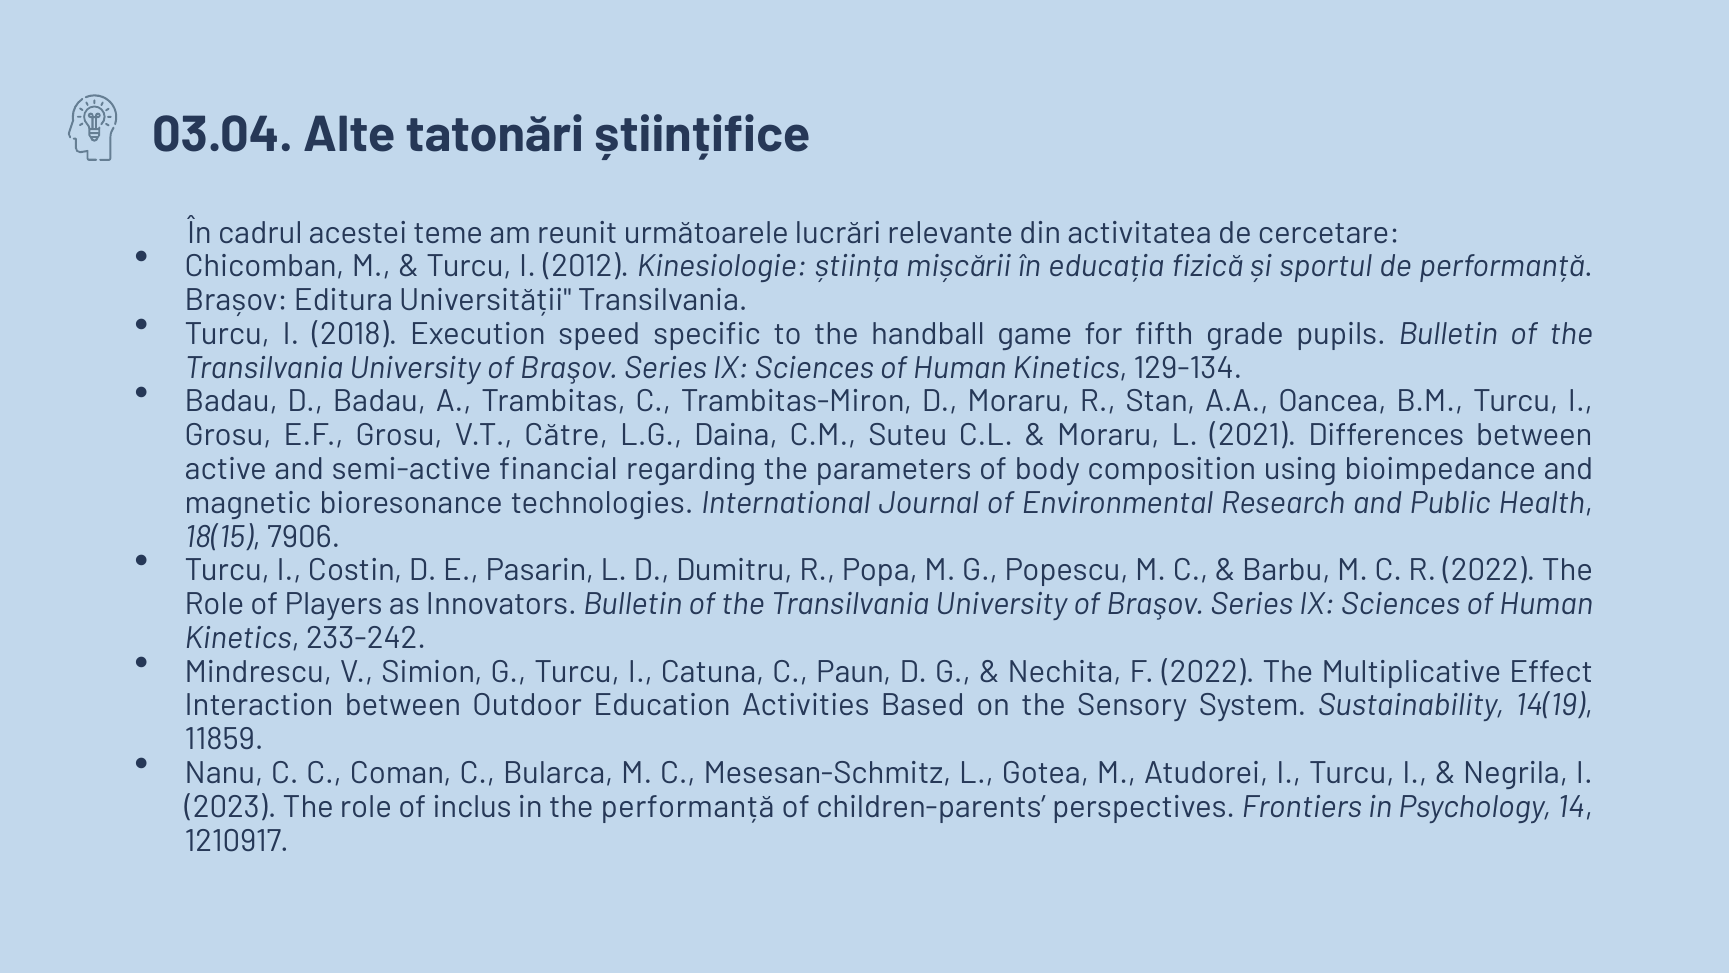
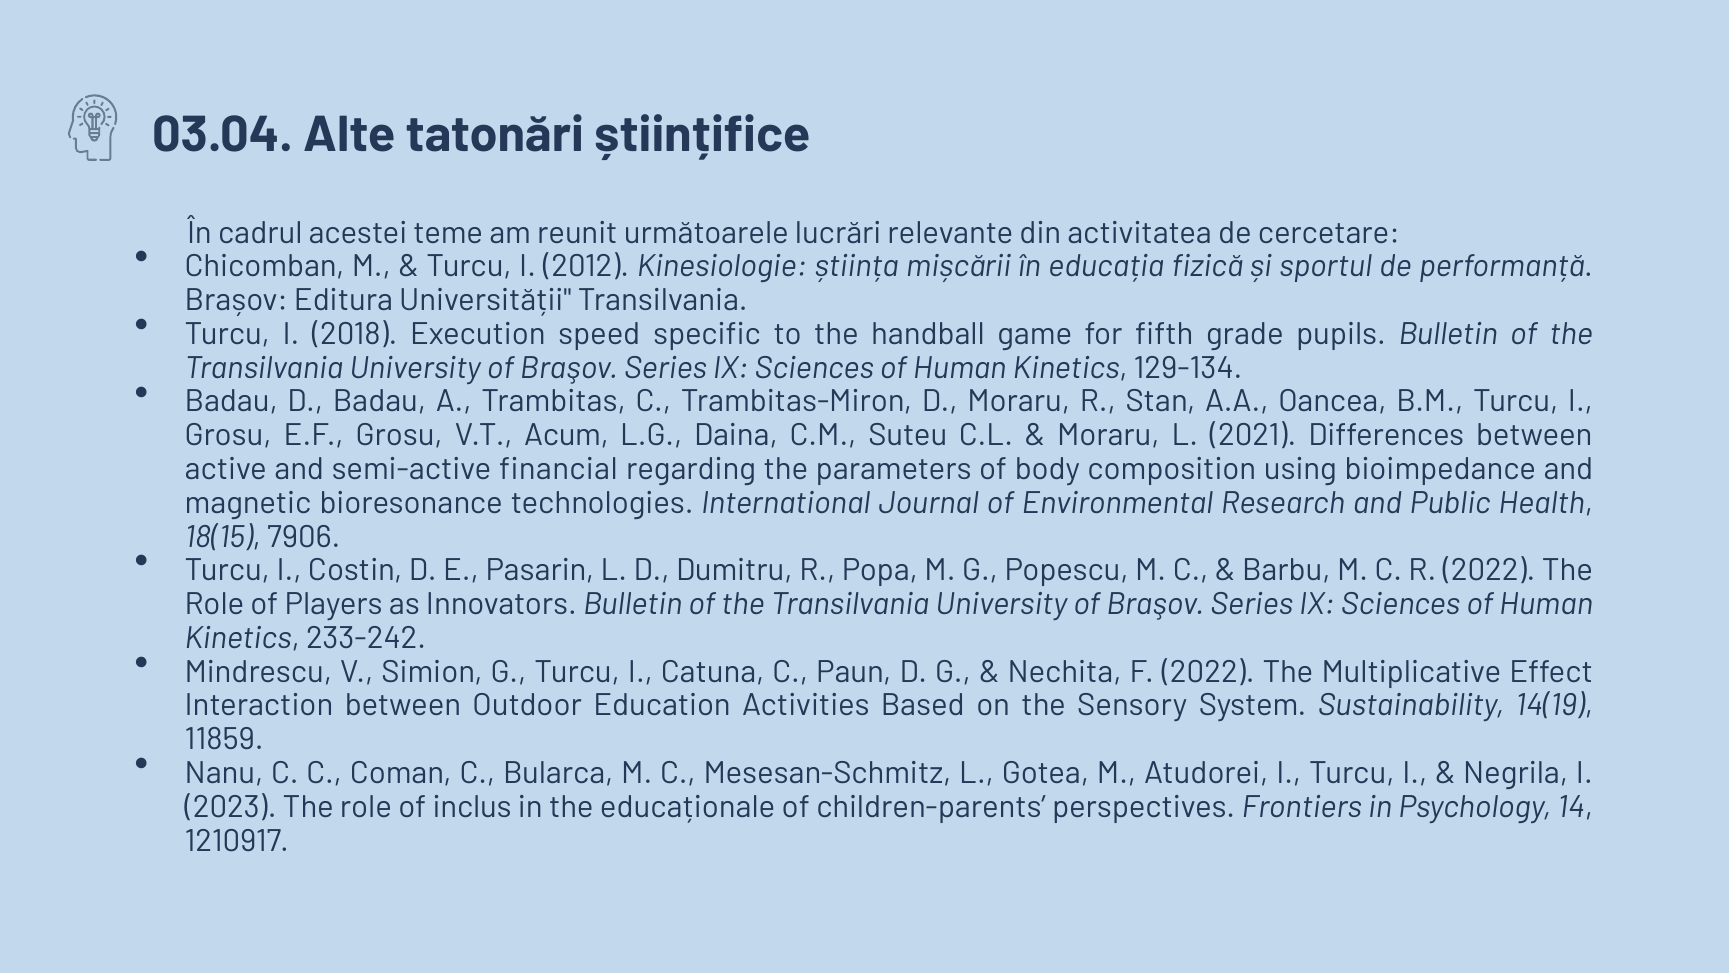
Către: Către -> Acum (567, 435)
the performanță: performanță -> educaționale (688, 807)
